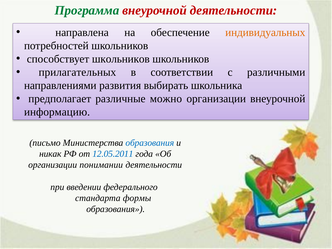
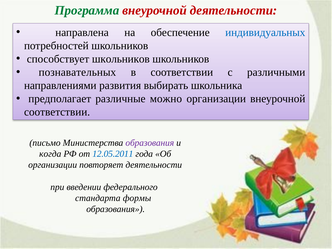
индивидуальных colour: orange -> blue (265, 32)
прилагательных: прилагательных -> познавательных (77, 72)
информацию: информацию -> соответствии (57, 112)
образования colour: blue -> purple (150, 143)
никак: никак -> когда (50, 154)
понимании: понимании -> повторяет (101, 165)
